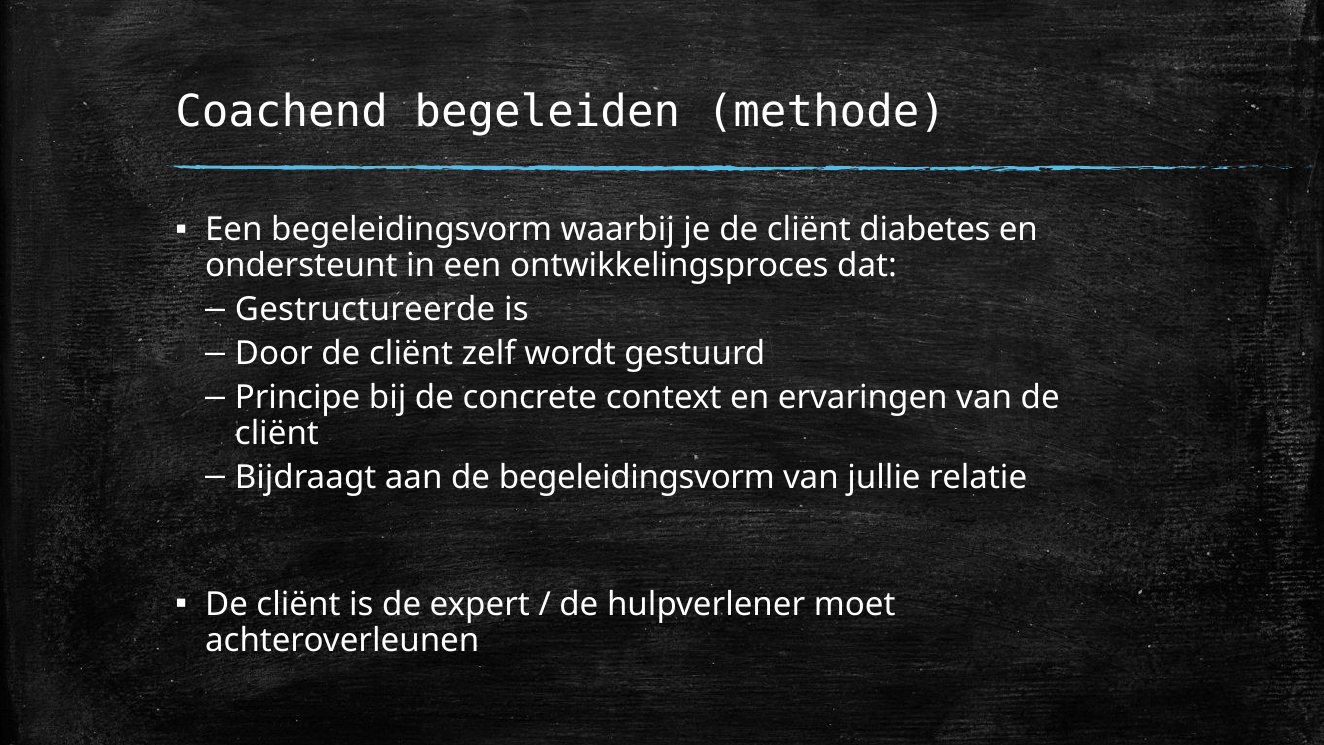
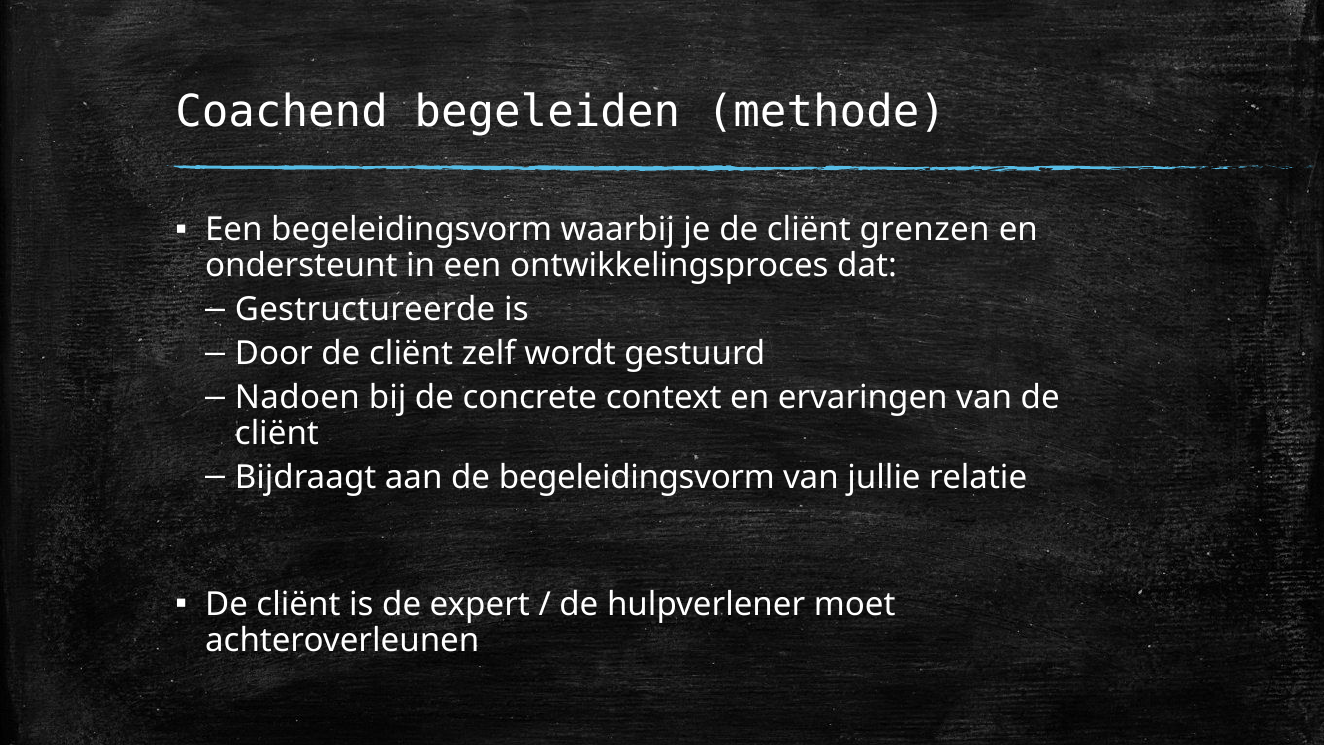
diabetes: diabetes -> grenzen (925, 230)
Principe: Principe -> Nadoen (297, 397)
